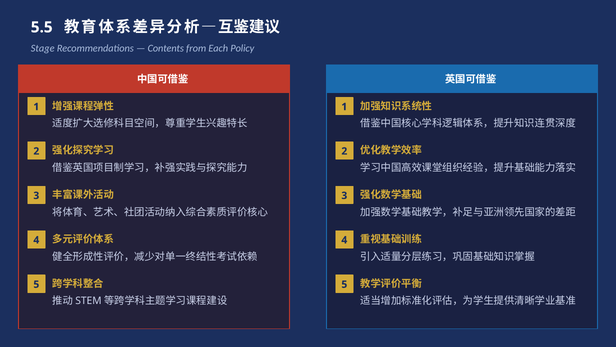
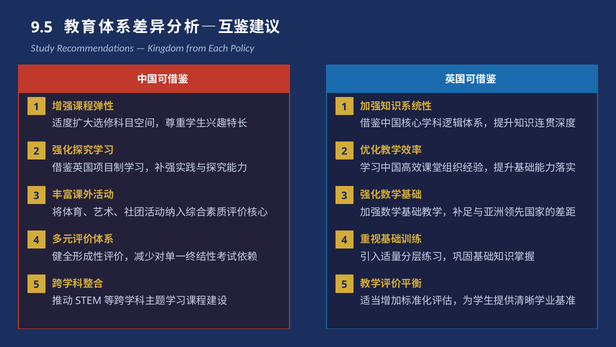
5.5: 5.5 -> 9.5 (42, 27)
Stage: Stage -> Study (43, 48)
Contents: Contents -> Kingdom (166, 48)
